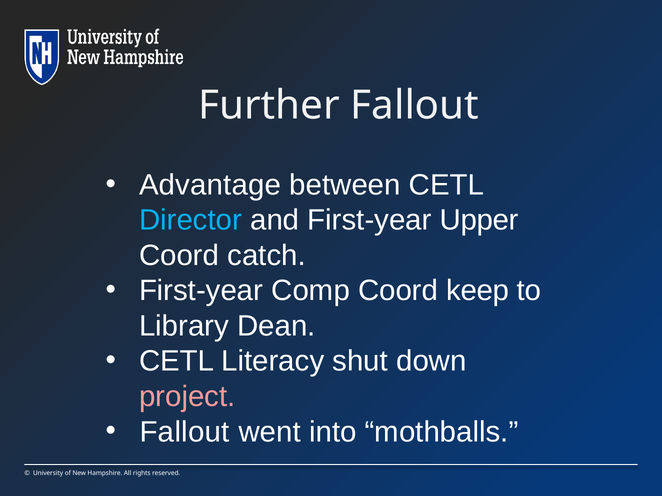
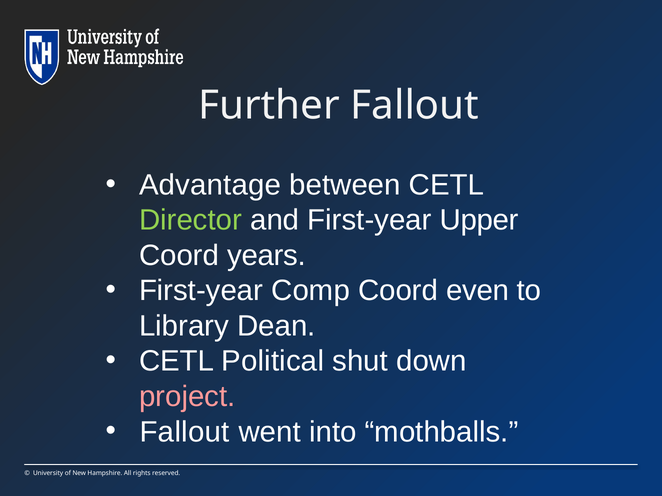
Director colour: light blue -> light green (190, 220)
catch: catch -> years (267, 256)
keep: keep -> even (478, 291)
Literacy: Literacy -> Political (273, 362)
